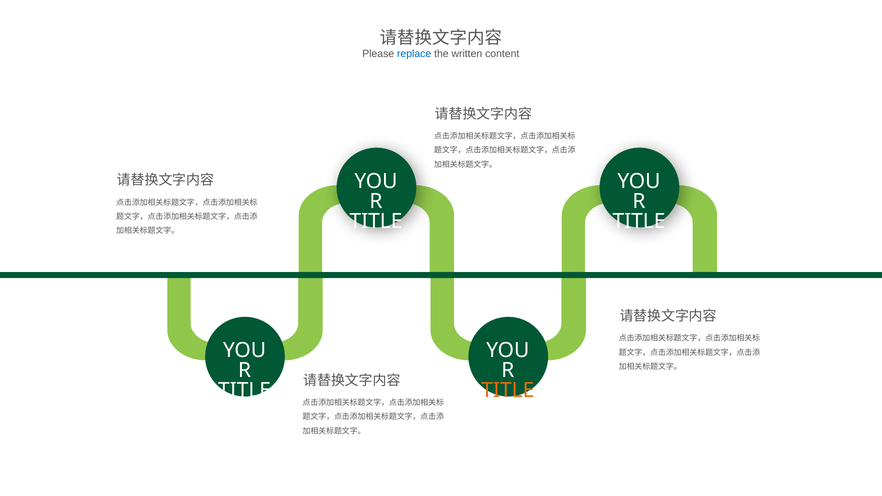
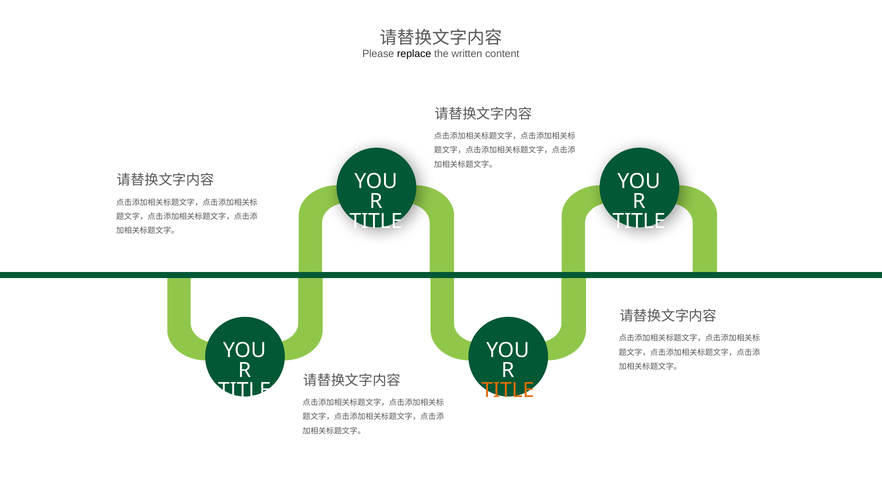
replace colour: blue -> black (414, 54)
